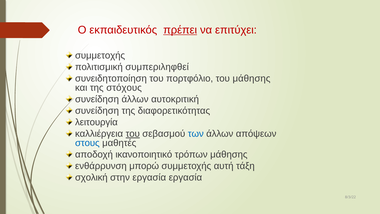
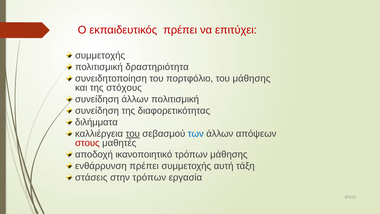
πρέπει underline: present -> none (180, 30)
συμπεριληφθεί: συμπεριληφθεί -> δραστηριότητα (157, 67)
άλλων αυτοκριτική: αυτοκριτική -> πολιτισμική (175, 99)
λειτουργία: λειτουργία -> διλήμματα (96, 122)
στους colour: blue -> red (87, 143)
ενθάρρυνση μπορώ: μπορώ -> πρέπει (144, 166)
σχολική: σχολική -> στάσεις (91, 177)
στην εργασία: εργασία -> τρόπων (149, 177)
